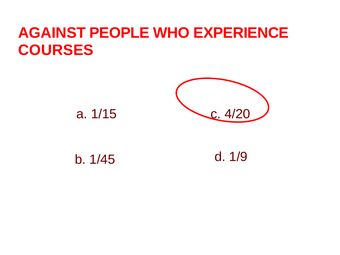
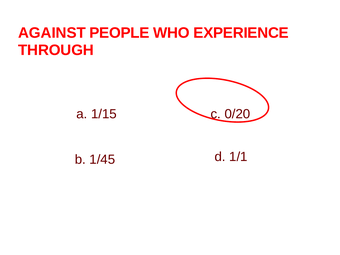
COURSES: COURSES -> THROUGH (56, 50)
4/20: 4/20 -> 0/20 (237, 114)
1/9: 1/9 -> 1/1 (238, 157)
